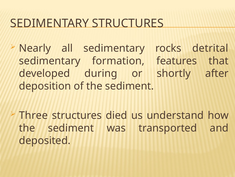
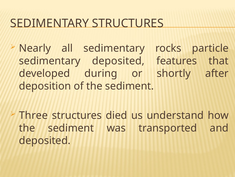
detrital: detrital -> particle (210, 48)
sedimentary formation: formation -> deposited (118, 61)
